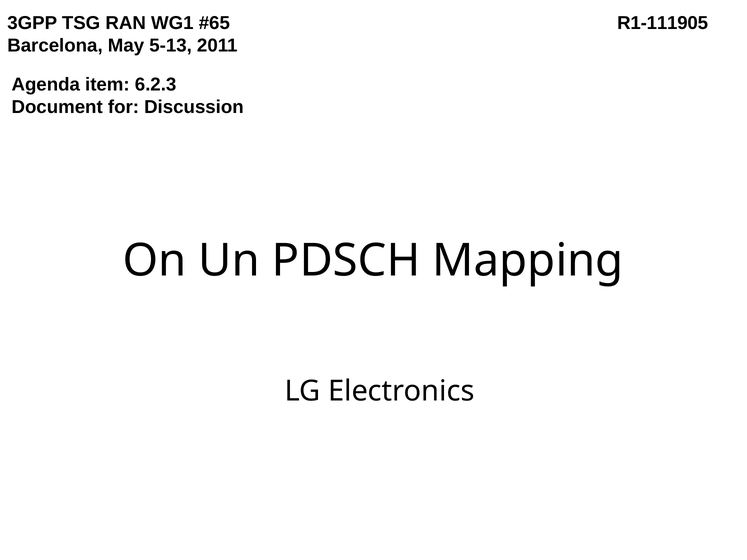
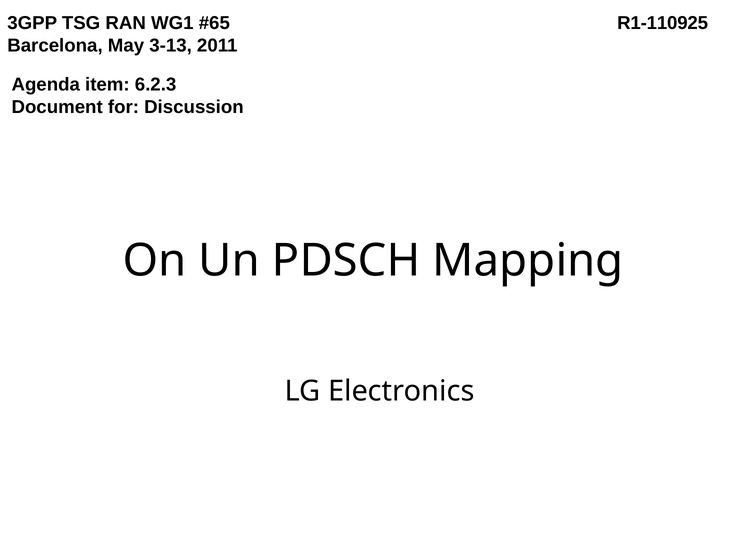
R1-111905: R1-111905 -> R1-110925 (663, 23)
5-13: 5-13 -> 3-13 (171, 45)
